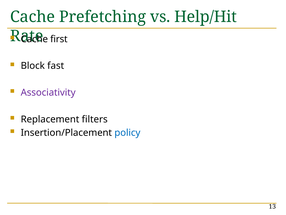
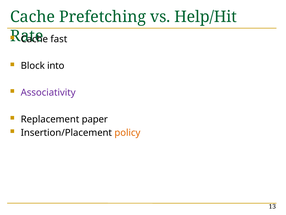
first: first -> fast (59, 39)
fast: fast -> into (56, 66)
filters: filters -> paper (95, 119)
policy colour: blue -> orange (127, 132)
